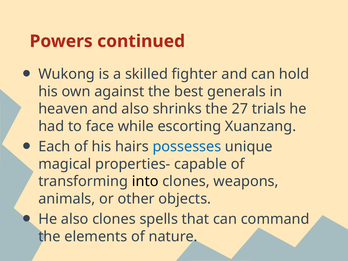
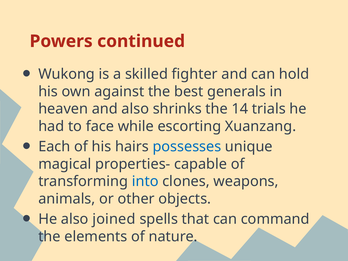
27: 27 -> 14 (240, 109)
into colour: black -> blue (145, 181)
also clones: clones -> joined (114, 219)
